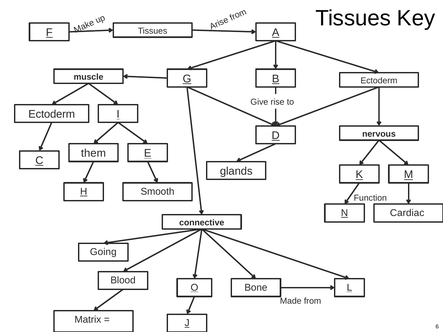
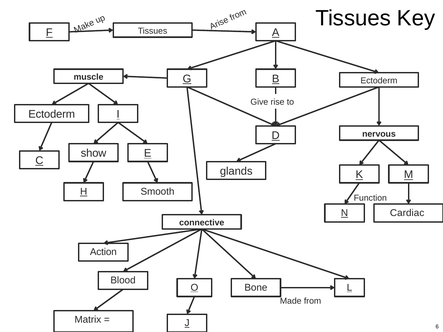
them: them -> show (94, 153)
Going: Going -> Action (103, 252)
